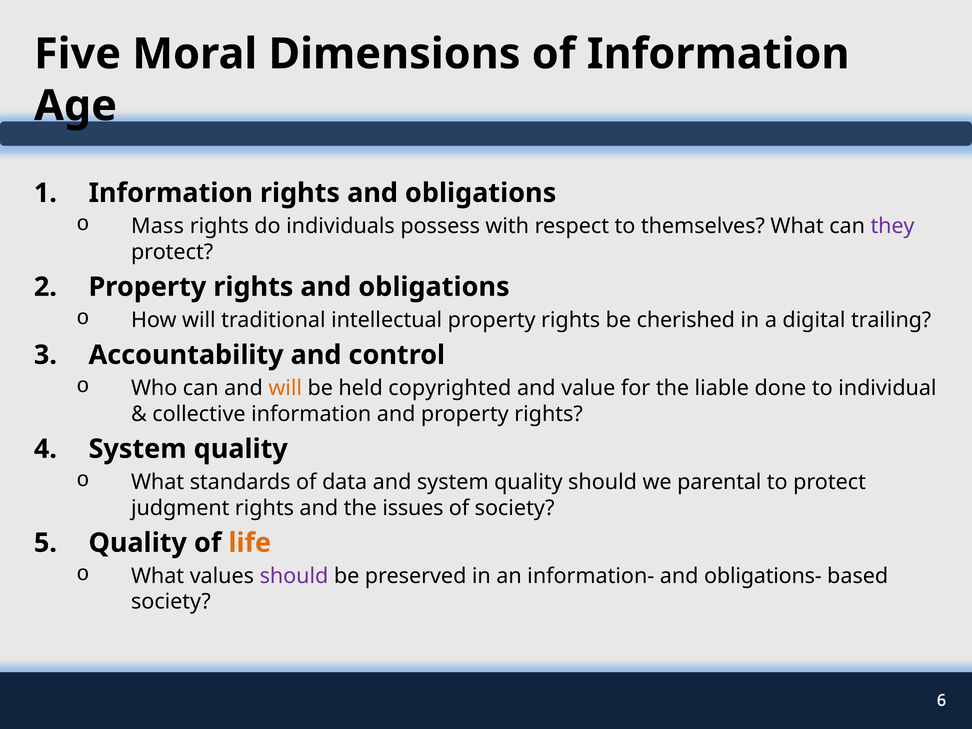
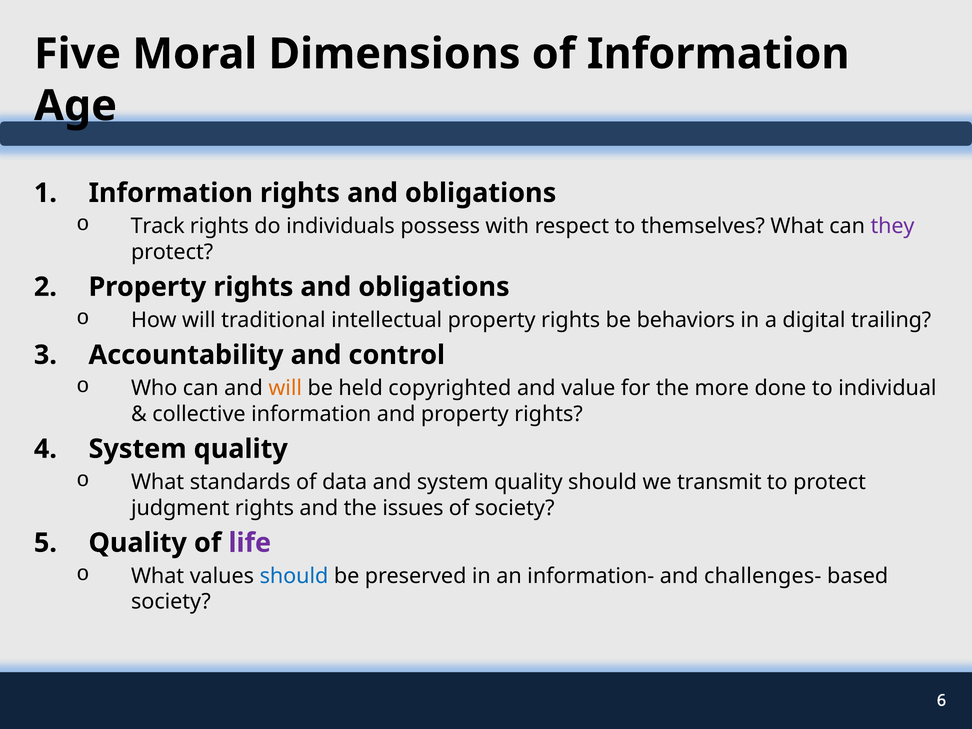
Mass: Mass -> Track (158, 226)
cherished: cherished -> behaviors (686, 320)
liable: liable -> more (722, 388)
parental: parental -> transmit (719, 482)
life colour: orange -> purple (250, 543)
should colour: purple -> blue (294, 576)
obligations-: obligations- -> challenges- (763, 576)
